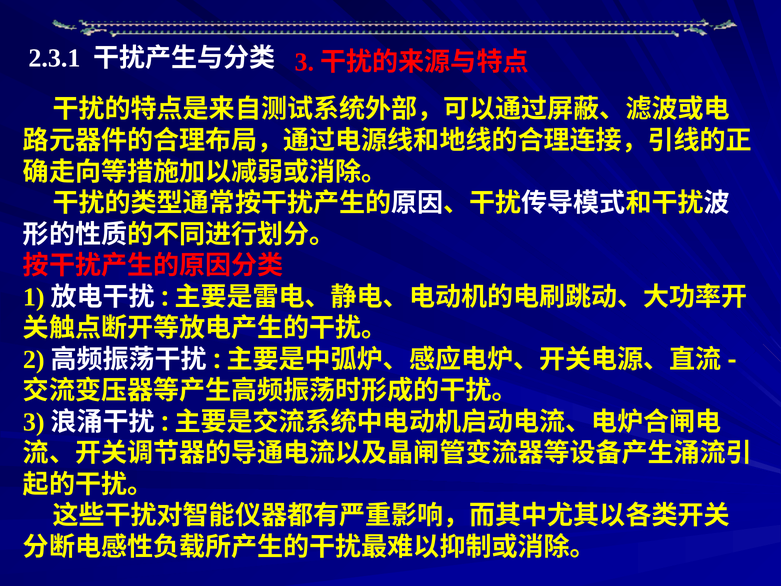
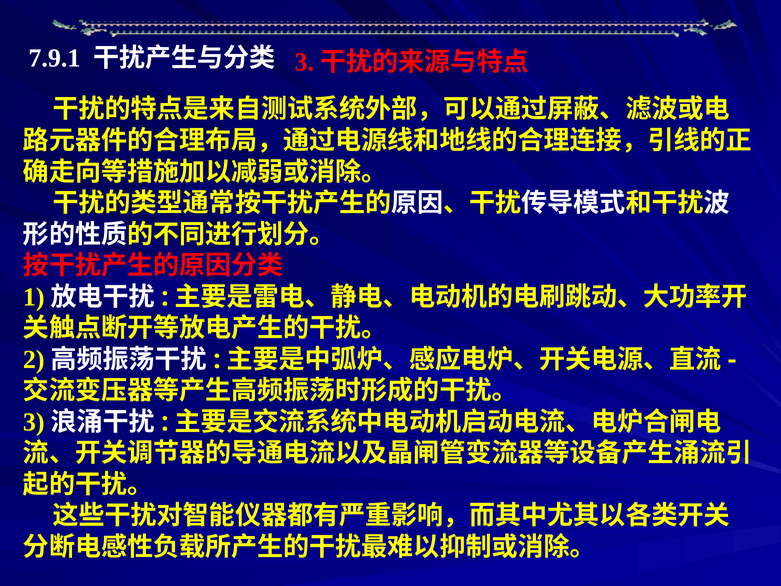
2.3.1: 2.3.1 -> 7.9.1 (54, 58)
